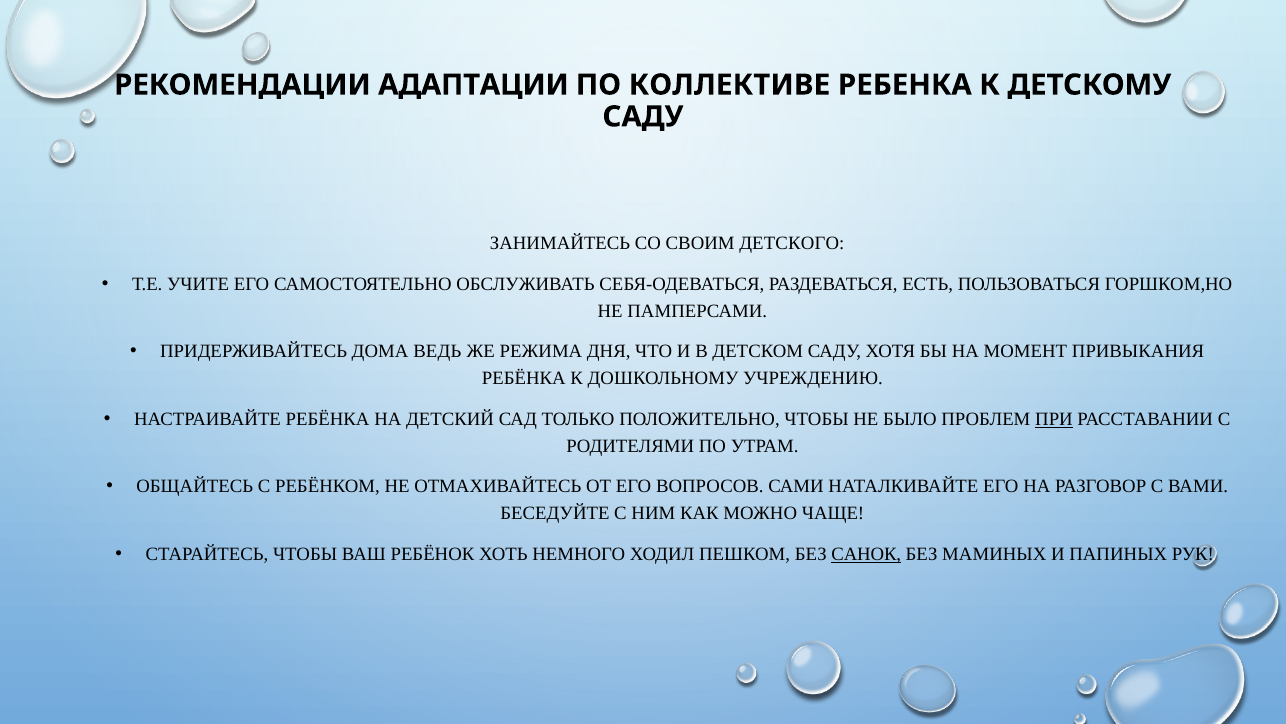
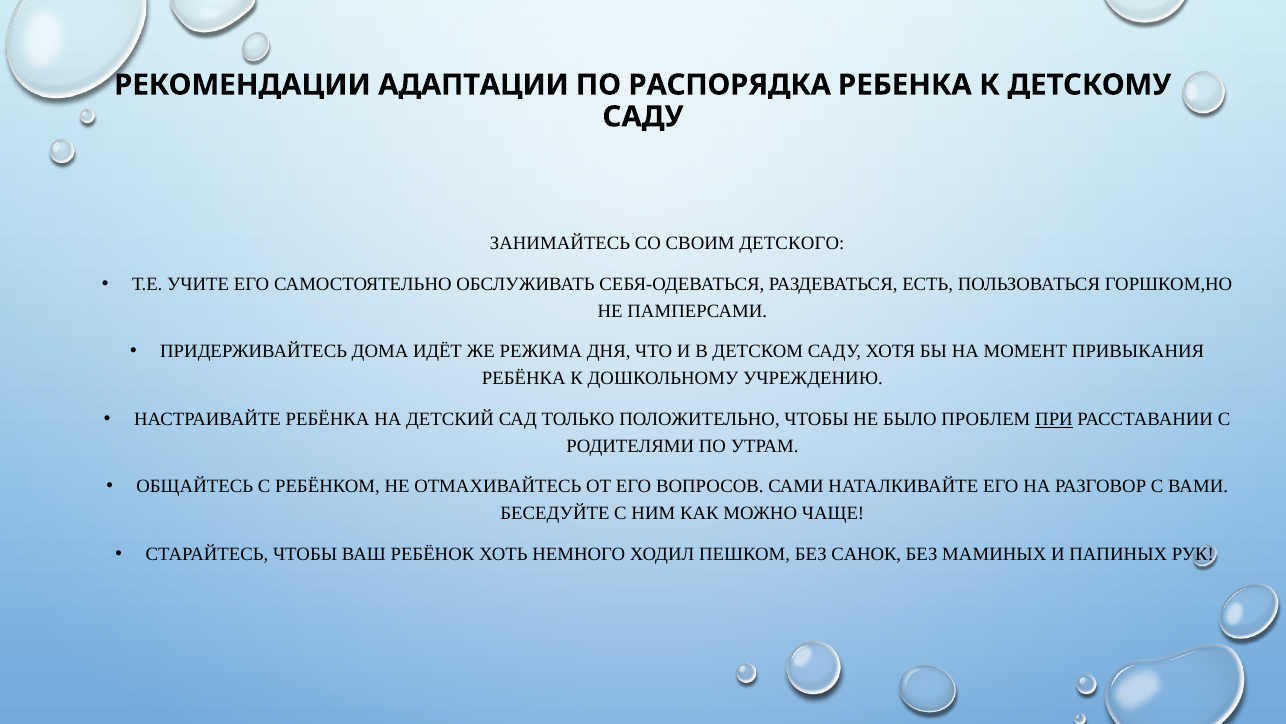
КОЛЛЕКТИВЕ: КОЛЛЕКТИВЕ -> РАСПОРЯДКА (730, 85)
ВЕДЬ: ВЕДЬ -> ИДЁТ (437, 351)
САНОК underline: present -> none (866, 554)
